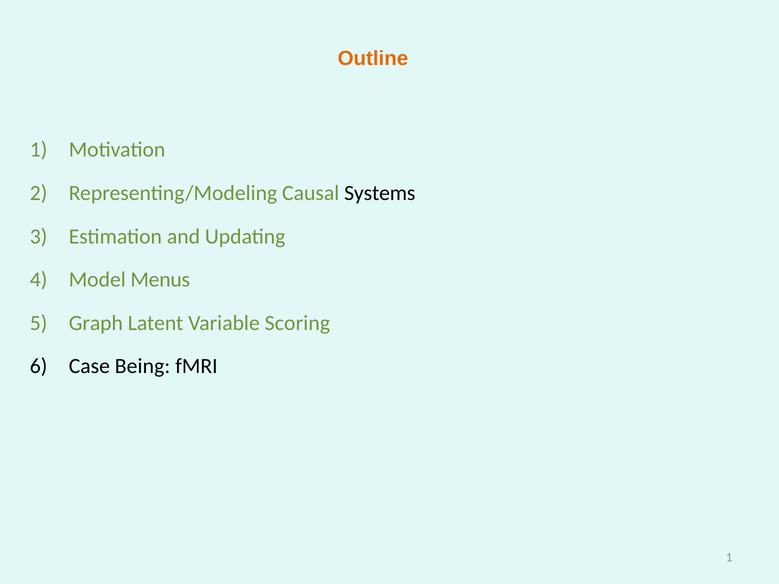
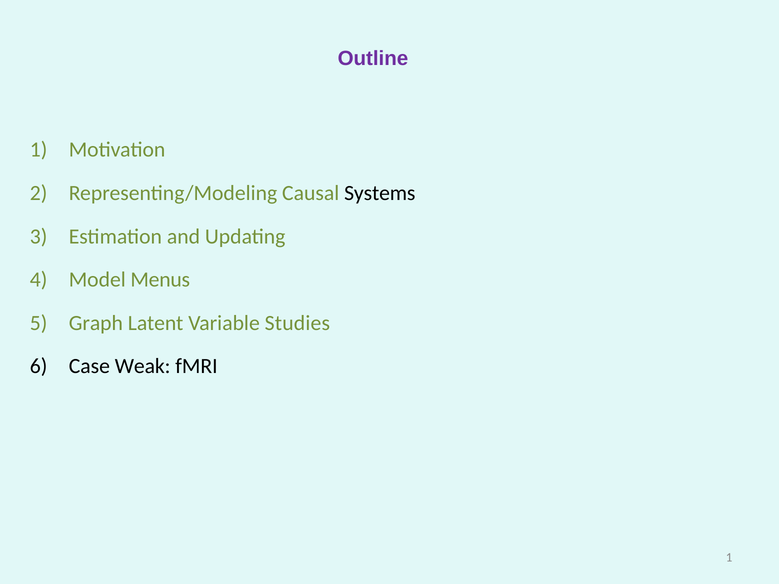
Outline colour: orange -> purple (373, 59)
Scoring: Scoring -> Studies (297, 323)
Being: Being -> Weak (143, 366)
